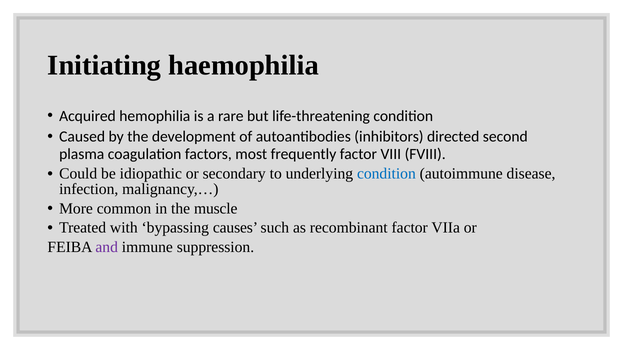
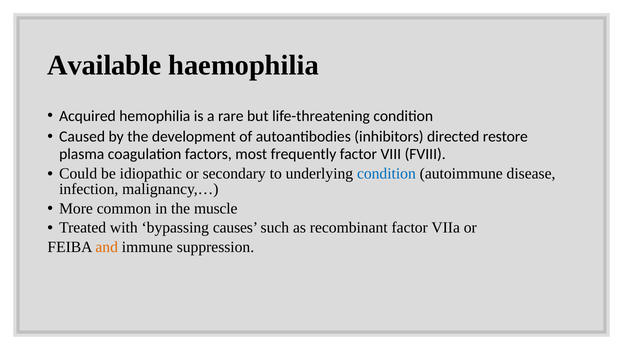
Initiating: Initiating -> Available (104, 65)
second: second -> restore (505, 137)
and colour: purple -> orange (107, 248)
